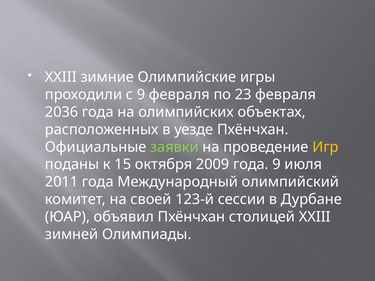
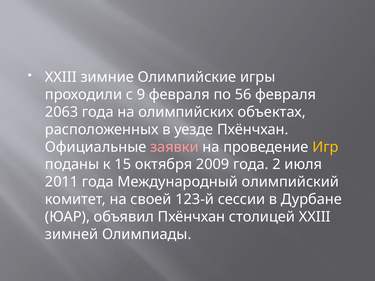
23: 23 -> 56 (243, 95)
2036: 2036 -> 2063 (62, 112)
заявки colour: light green -> pink (174, 147)
года 9: 9 -> 2 (277, 165)
